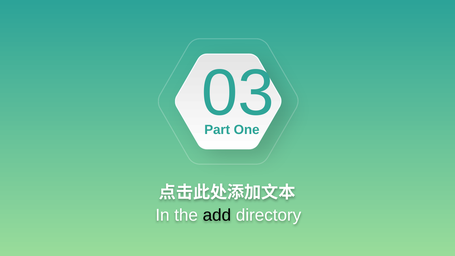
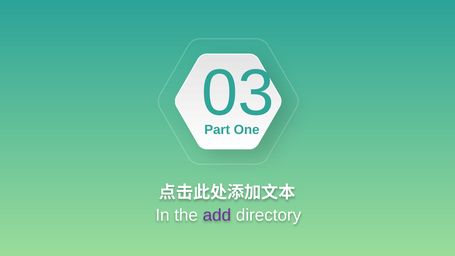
add colour: black -> purple (217, 215)
